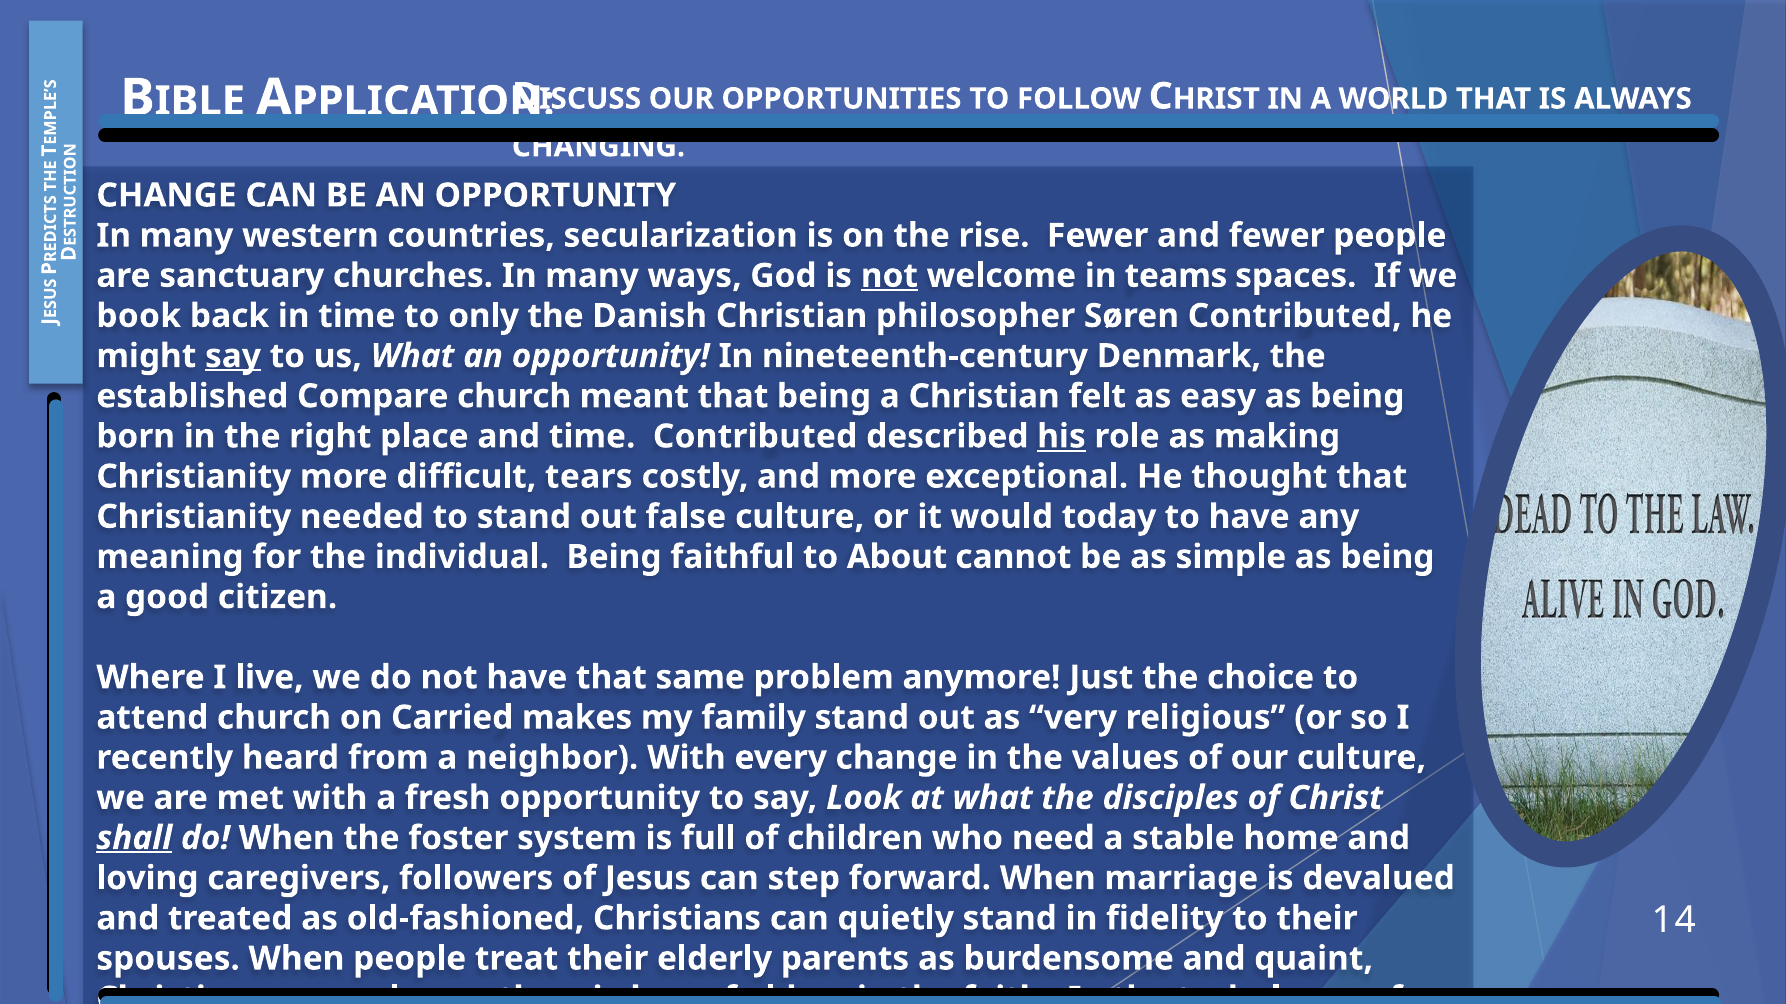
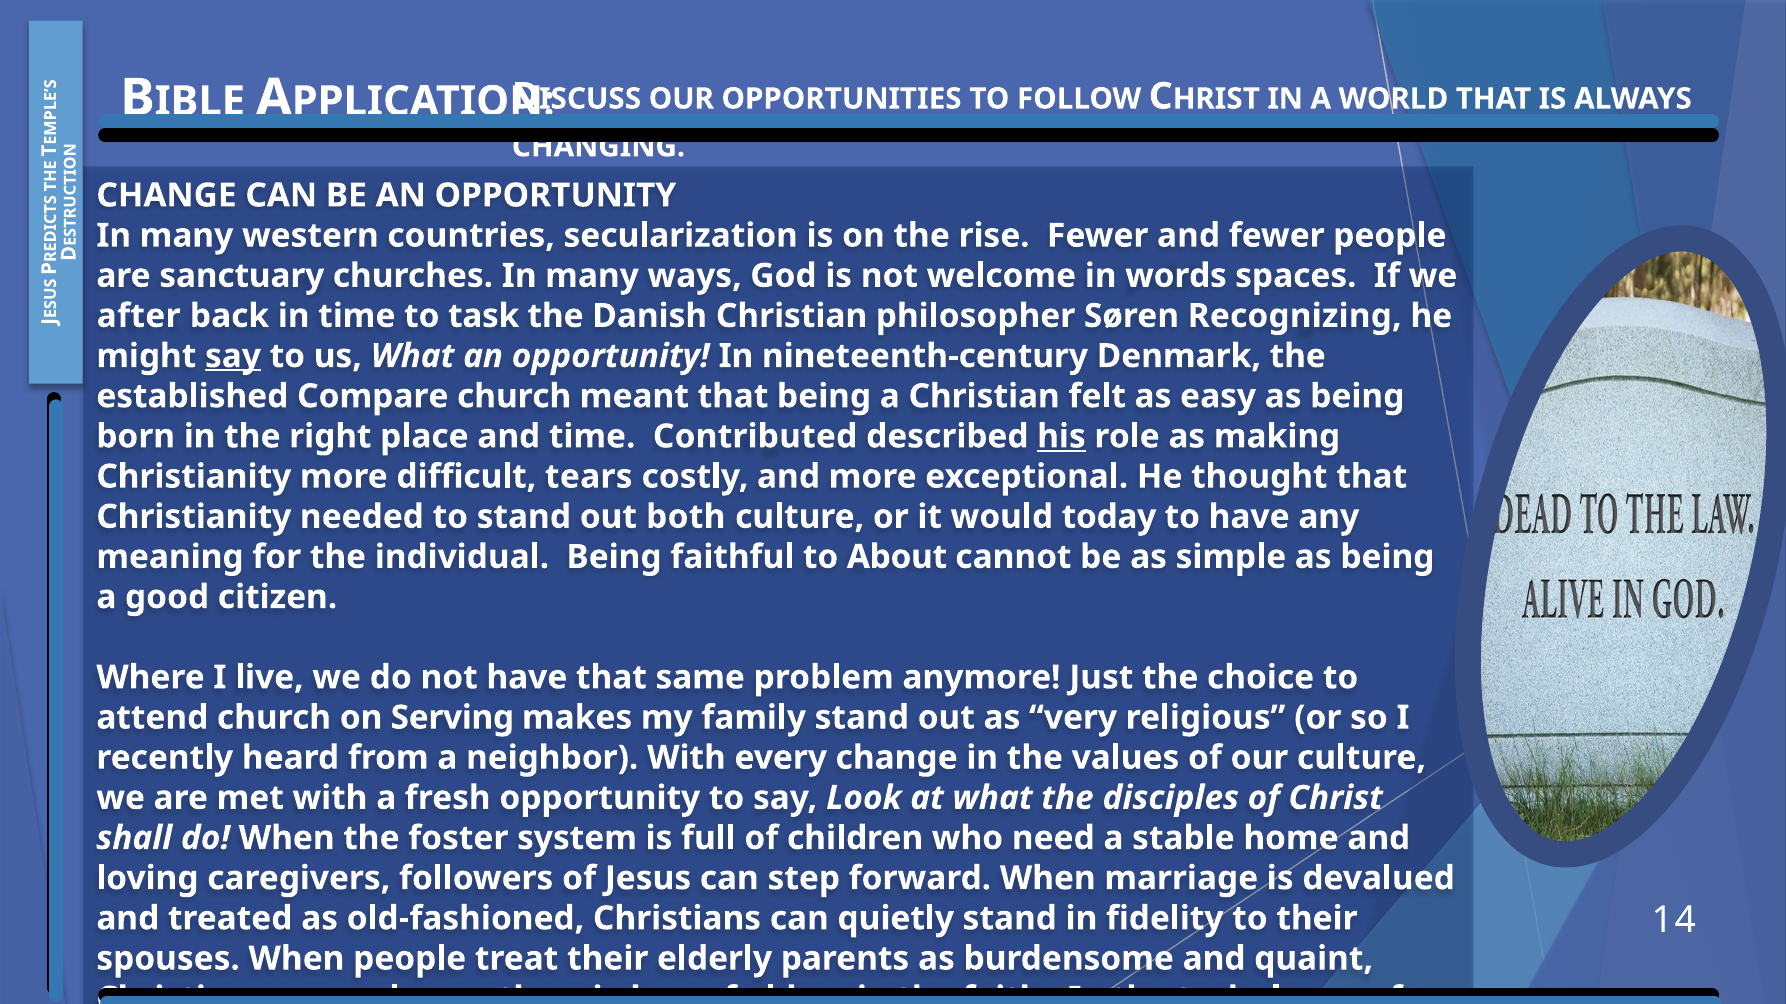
not underline: present -> none (889, 276)
teams: teams -> words (1176, 276)
book: book -> after (139, 316)
only: only -> task (484, 316)
Søren Contributed: Contributed -> Recognizing (1295, 316)
out false: false -> both (686, 517)
Carried: Carried -> Serving (452, 718)
shall underline: present -> none (134, 839)
